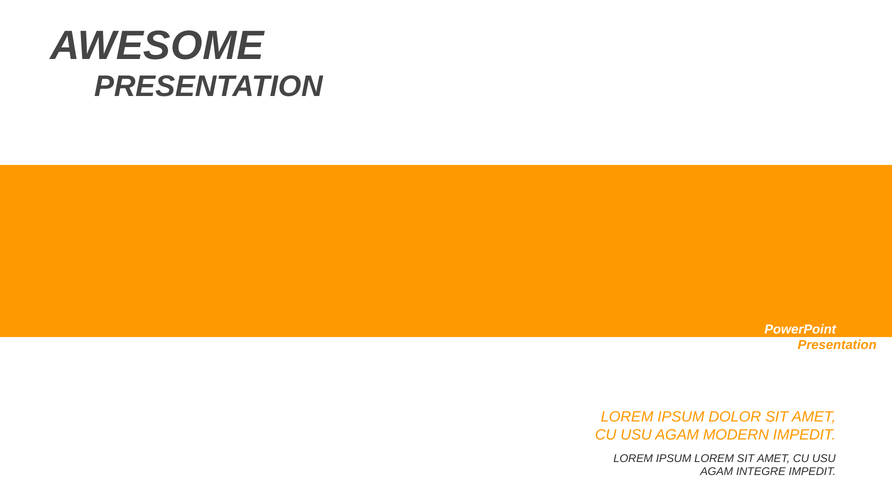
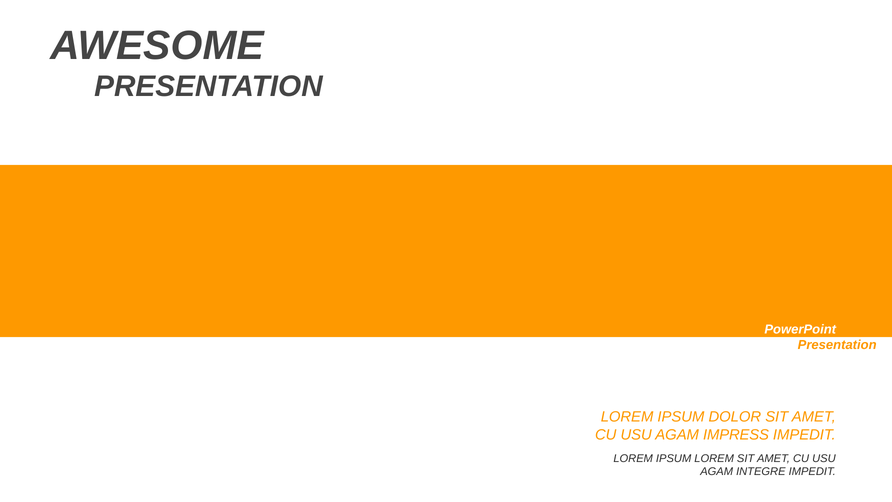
MODERN: MODERN -> IMPRESS (736, 434)
